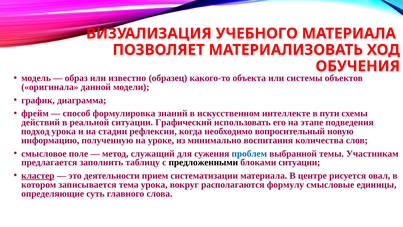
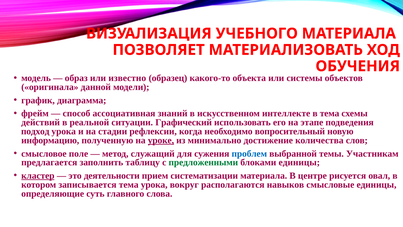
формулировка: формулировка -> ассоциативная (124, 113)
в пути: пути -> тема (330, 113)
уроке underline: none -> present (161, 140)
воспитания: воспитания -> достижение (268, 140)
предложенными colour: black -> green (203, 162)
блоками ситуации: ситуации -> единицы (299, 162)
формулу: формулу -> навыков (285, 184)
